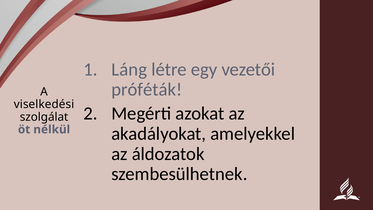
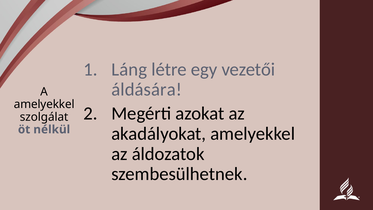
próféták: próféták -> áldására (147, 89)
viselkedési: viselkedési -> amelyekkel (44, 104)
